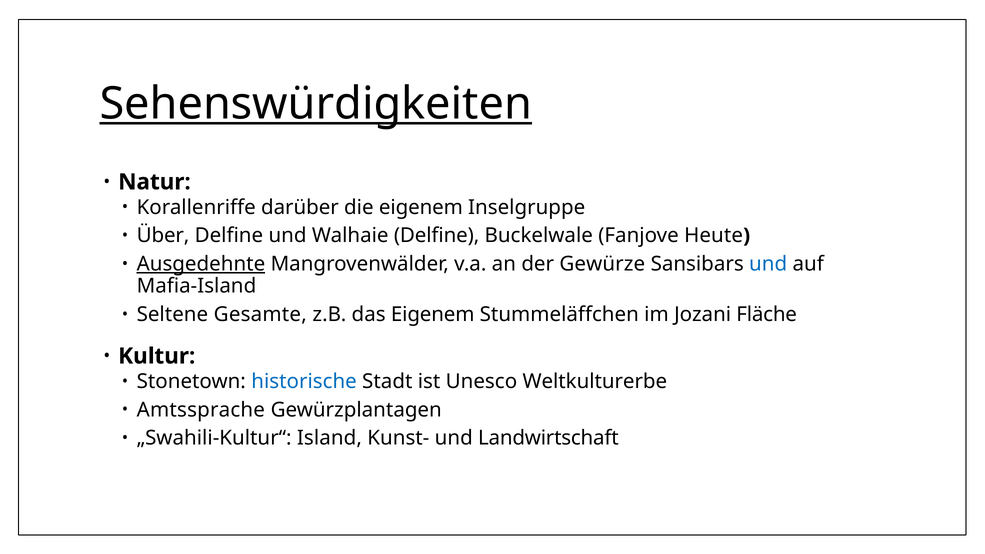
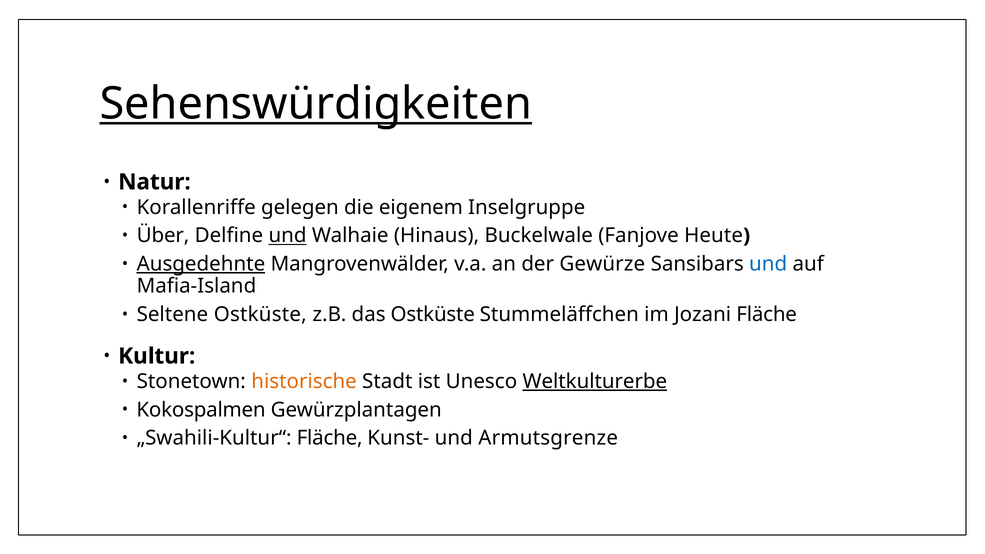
darüber: darüber -> gelegen (300, 207)
und underline: none -> present (288, 236)
Walhaie Delfine: Delfine -> Hinaus (437, 236)
Seltene Gesamte: Gesamte -> Ostküste (260, 314)
das Eigenem: Eigenem -> Ostküste (433, 314)
historische colour: blue -> orange (304, 382)
Weltkulturerbe underline: none -> present (595, 382)
Amtssprache: Amtssprache -> Kokospalmen (201, 410)
„Swahili-Kultur“ Island: Island -> Fläche (330, 438)
Landwirtschaft: Landwirtschaft -> Armutsgrenze (548, 438)
